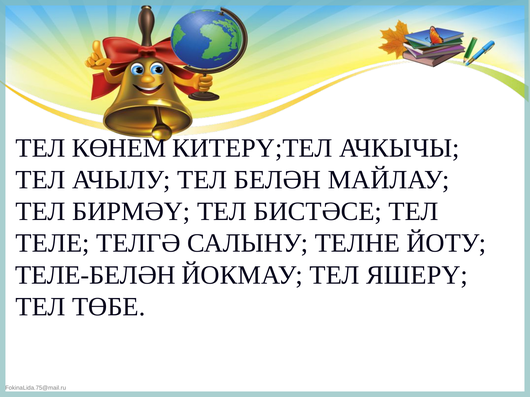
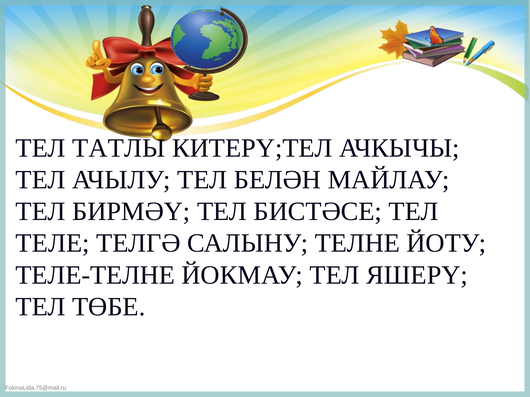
КӨНЕМ: КӨНЕМ -> ТАТЛЫ (119, 148)
ТЕЛЕ-БЕЛӘН: ТЕЛЕ-БЕЛӘН -> ТЕЛЕ-ТЕЛНЕ (95, 275)
